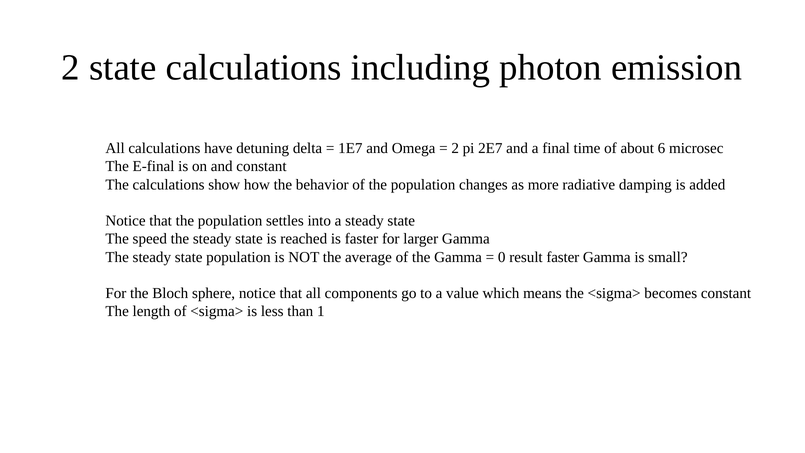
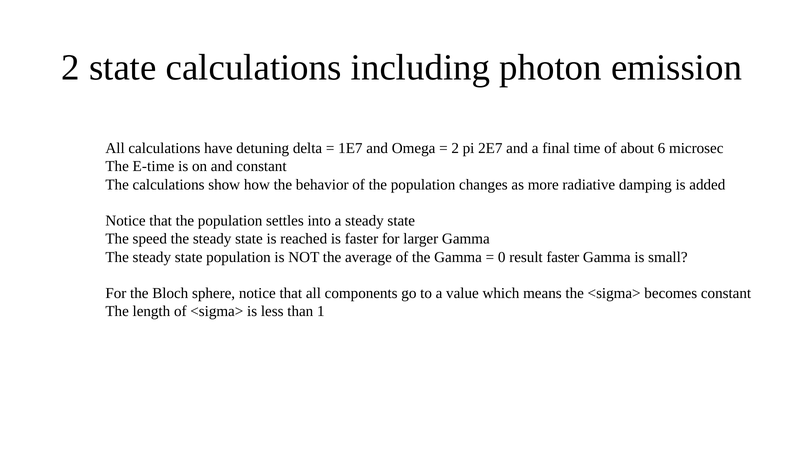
E-final: E-final -> E-time (153, 166)
